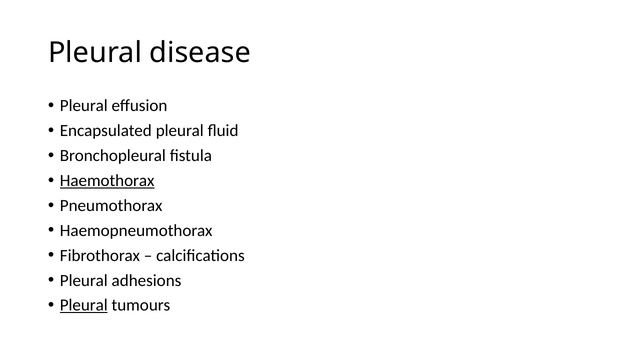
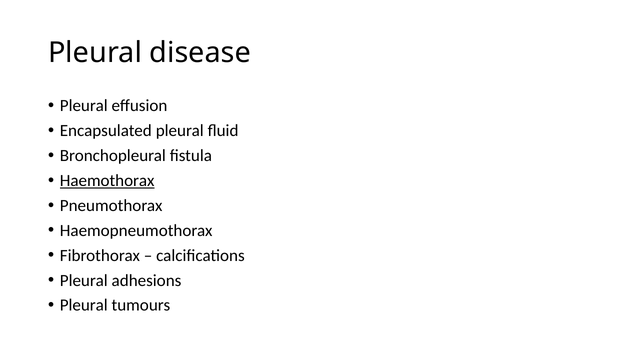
Pleural underline: present -> none (84, 306)
